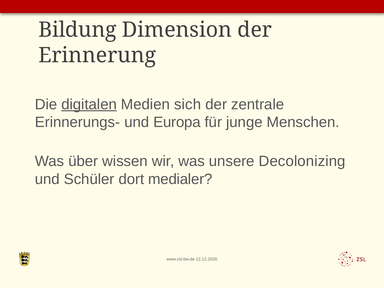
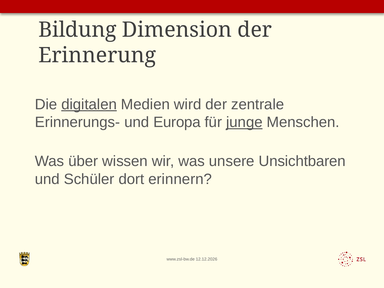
sich: sich -> wird (188, 104)
junge underline: none -> present (244, 122)
Decolonizing: Decolonizing -> Unsichtbaren (302, 161)
medialer: medialer -> erinnern (180, 179)
